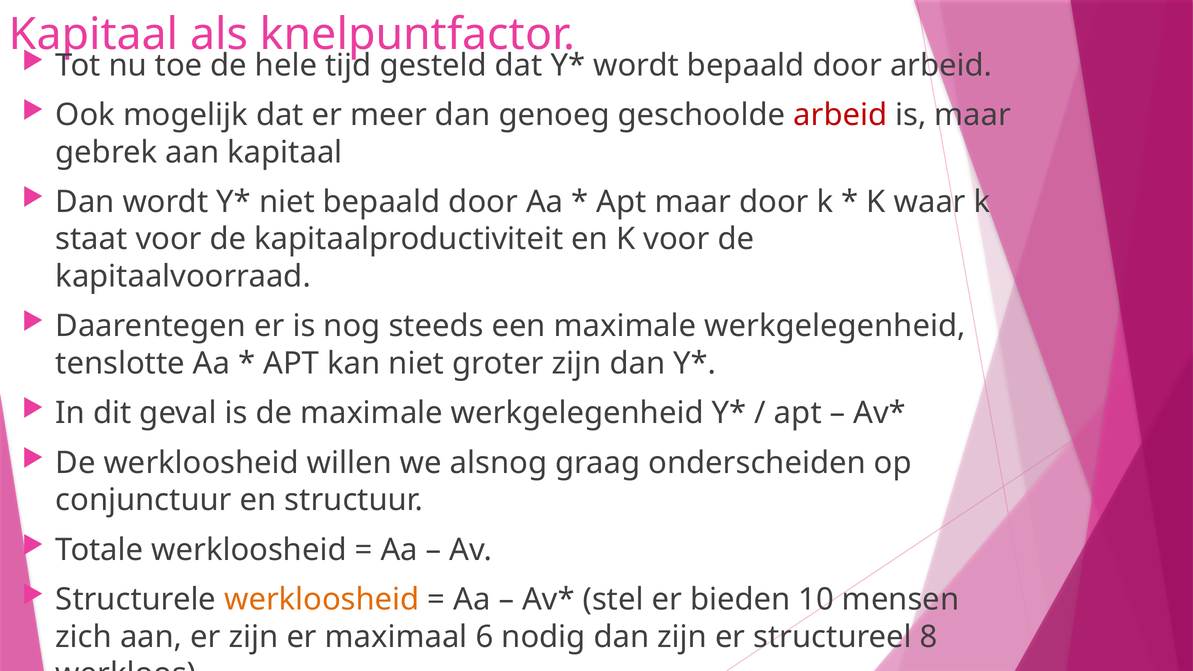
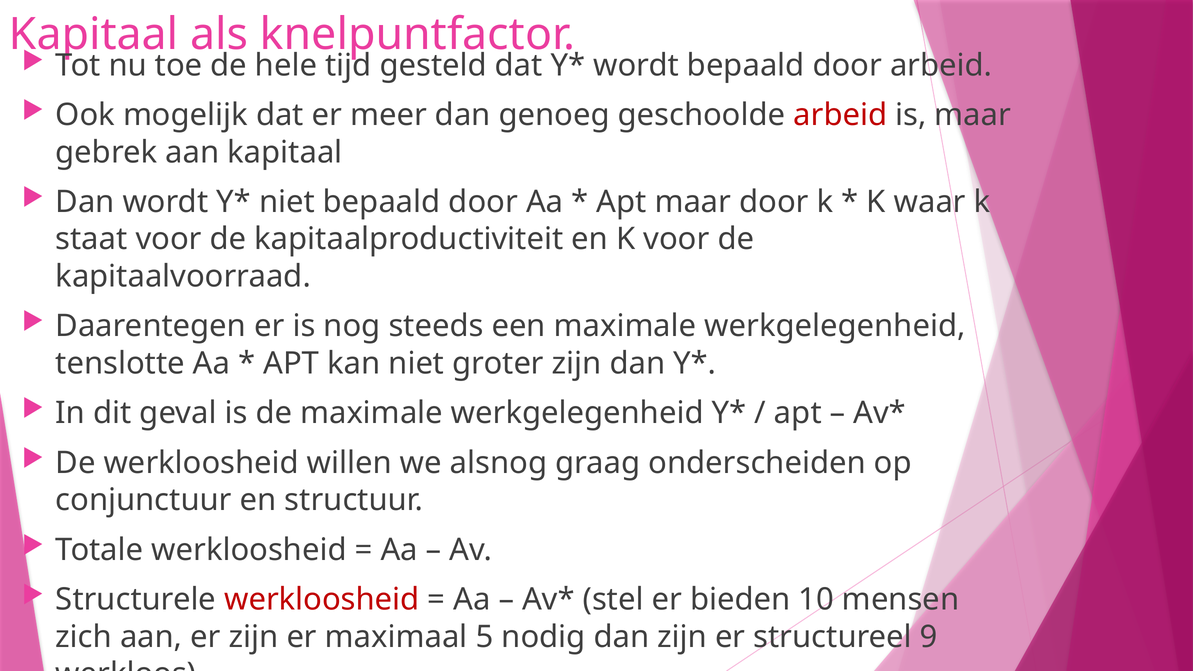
werkloosheid colour: orange -> red (322, 600)
6: 6 -> 5 (484, 637)
8: 8 -> 9 (929, 637)
